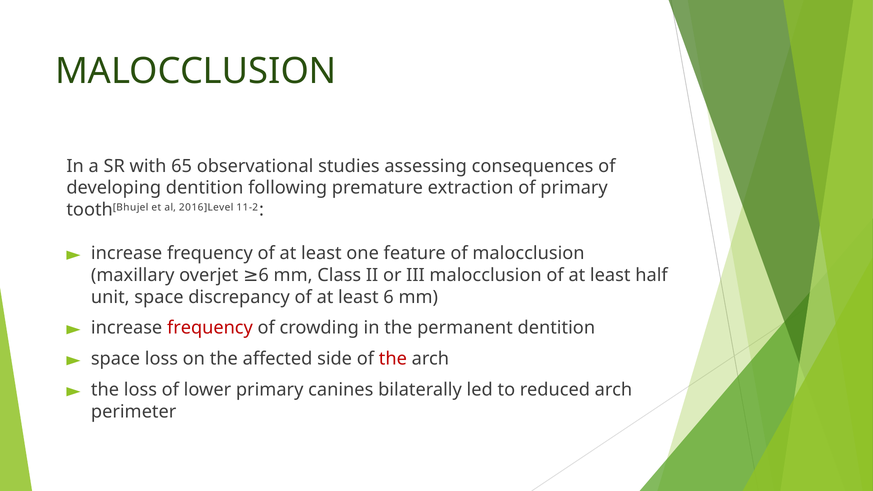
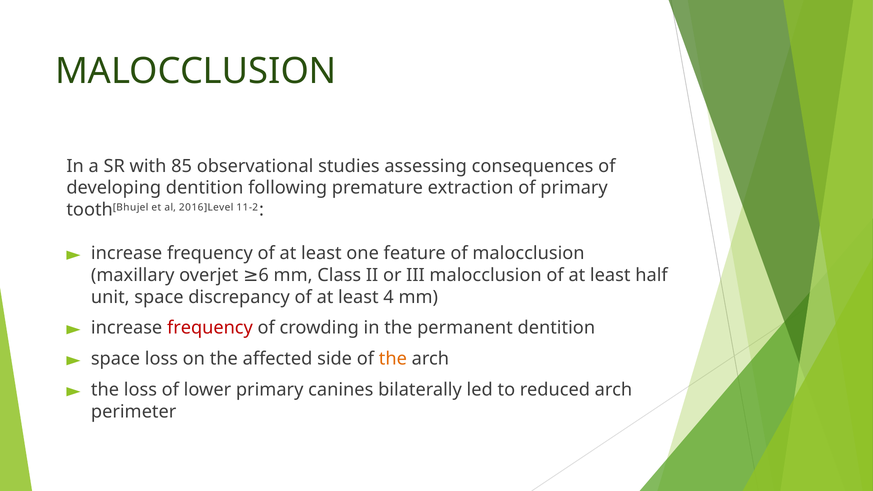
65: 65 -> 85 (182, 166)
least 6: 6 -> 4 (389, 297)
the colour: red -> orange (393, 359)
